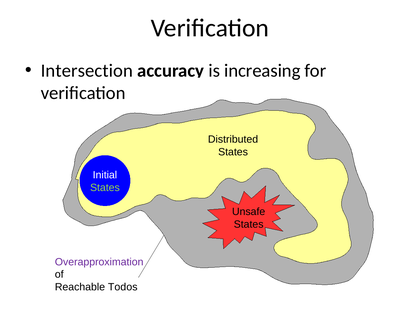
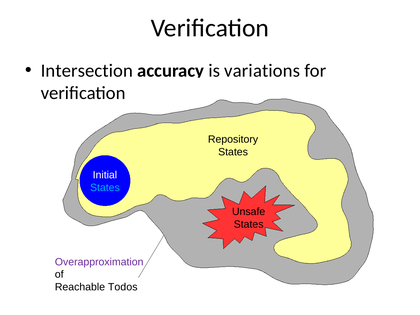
increasing: increasing -> variations (262, 71)
Distributed: Distributed -> Repository (233, 139)
States colour: light green -> light blue (105, 188)
